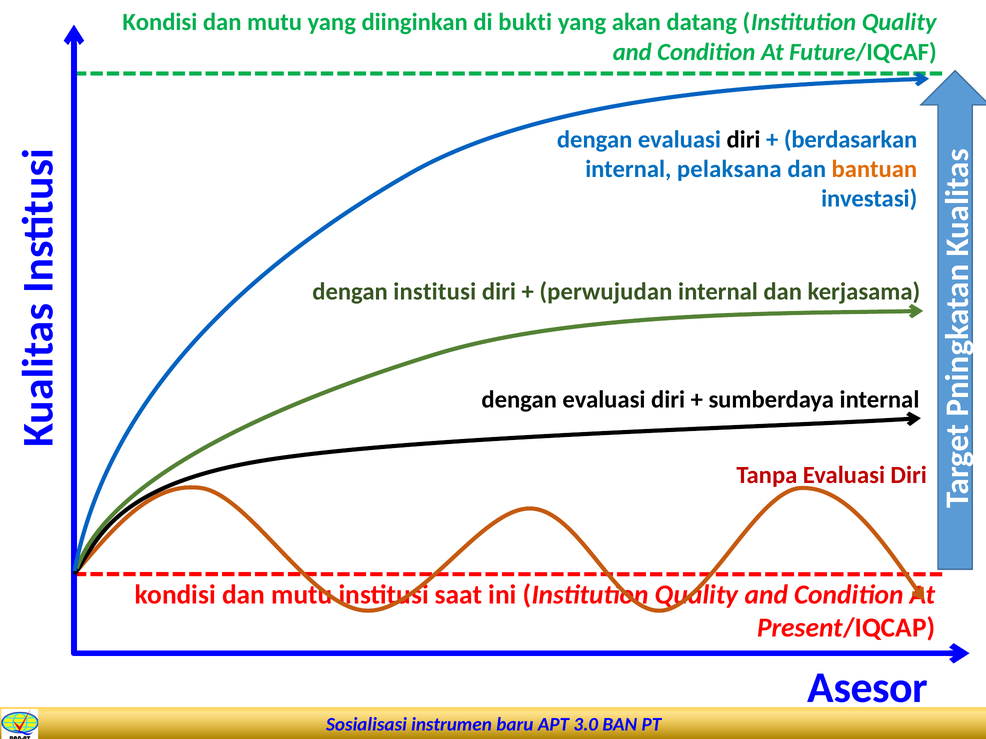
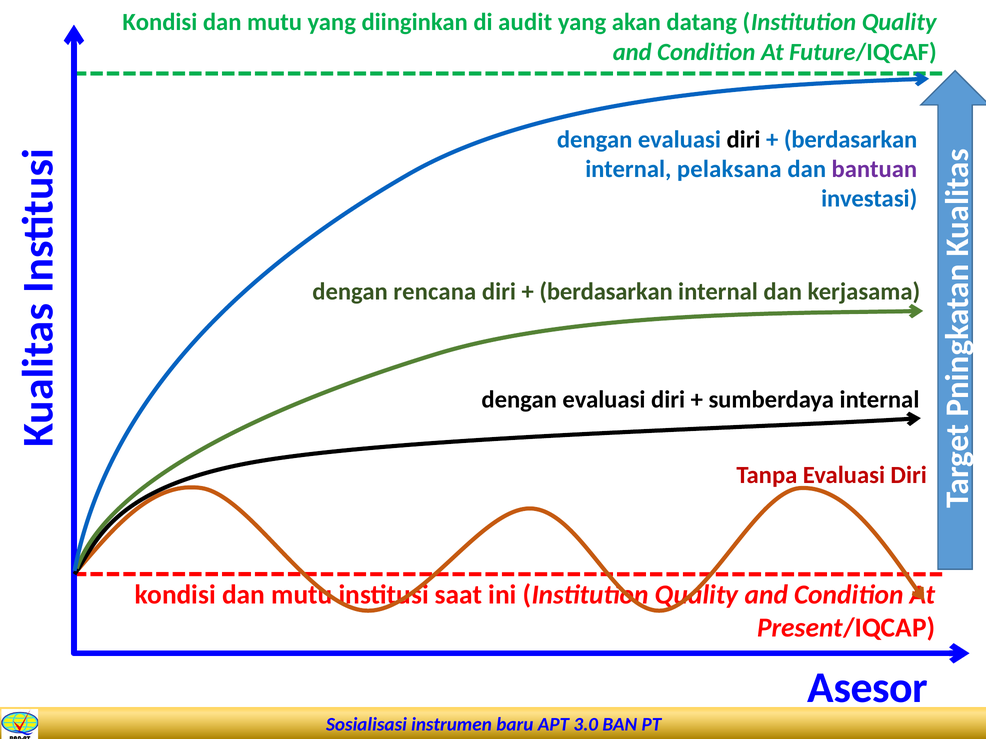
bukti: bukti -> audit (525, 22)
bantuan colour: orange -> purple (874, 169)
dengan institusi: institusi -> rencana (435, 292)
perwujudan: perwujudan -> berdasarkan (606, 292)
